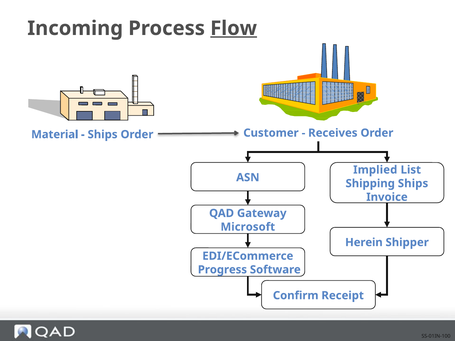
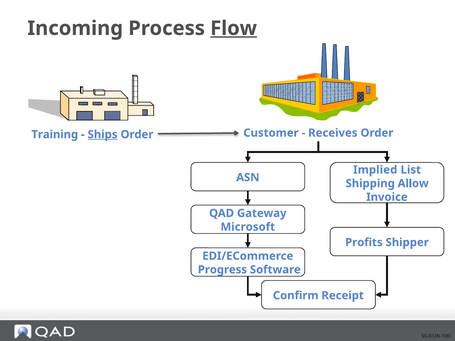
Material: Material -> Training (55, 135)
Ships underline: none -> present (103, 135)
Shipping Ships: Ships -> Allow (413, 184)
Herein: Herein -> Profits (364, 243)
